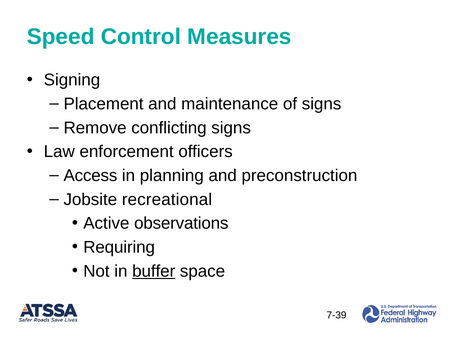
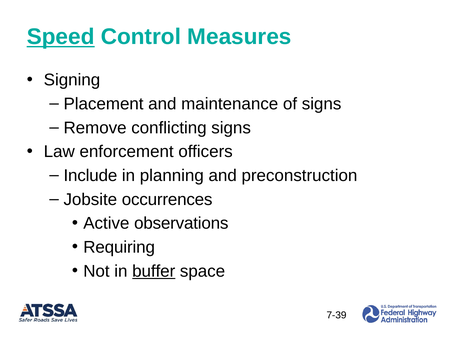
Speed underline: none -> present (61, 37)
Access: Access -> Include (90, 176)
recreational: recreational -> occurrences (167, 199)
